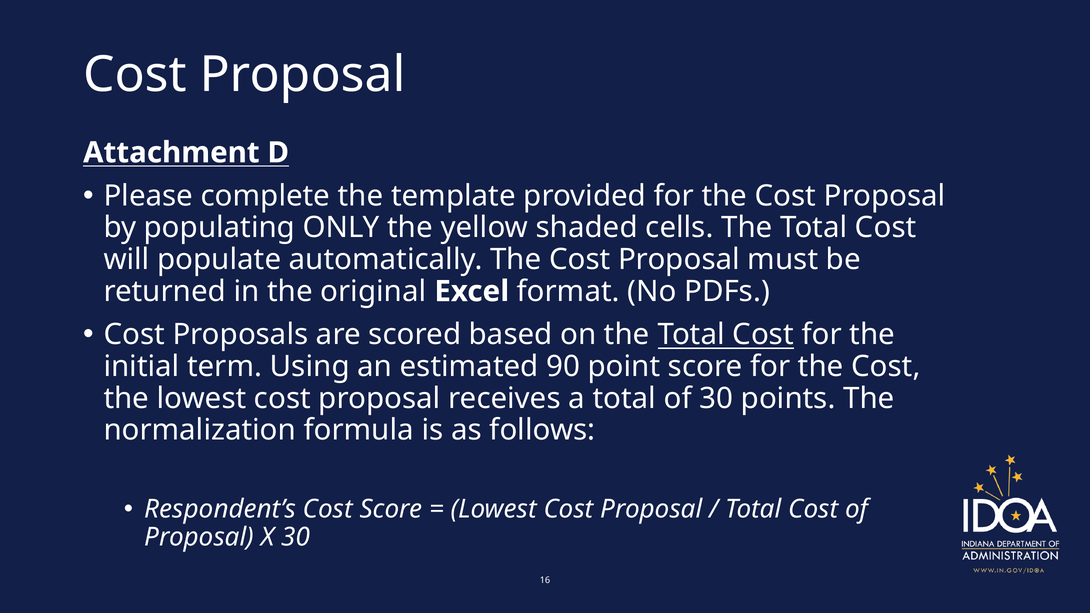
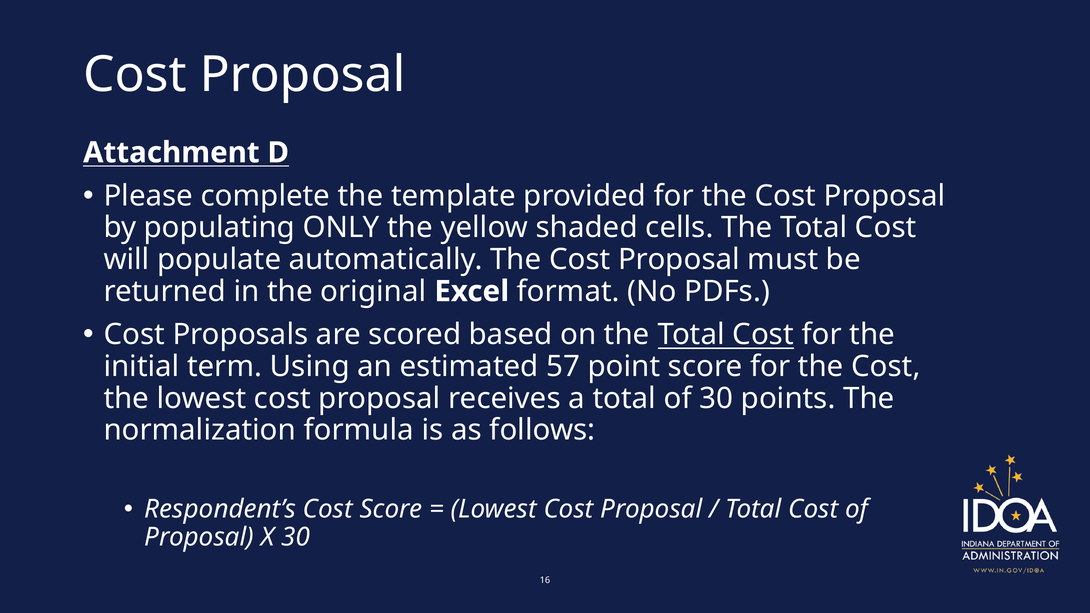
90: 90 -> 57 (563, 367)
